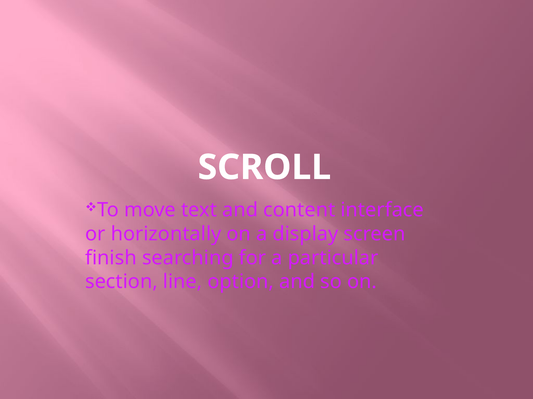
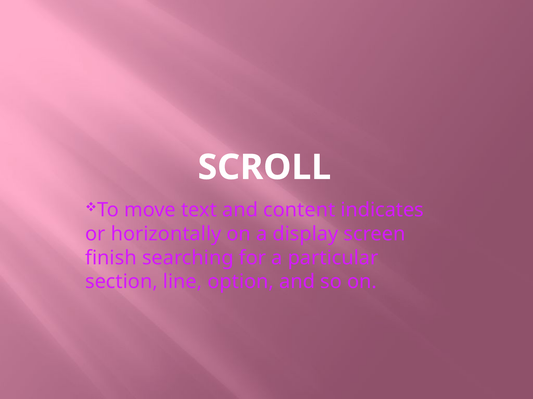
interface: interface -> indicates (382, 210)
